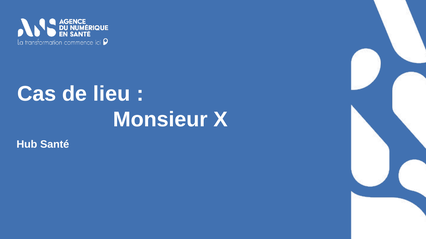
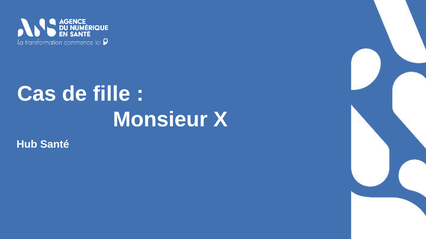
lieu: lieu -> fille (112, 94)
